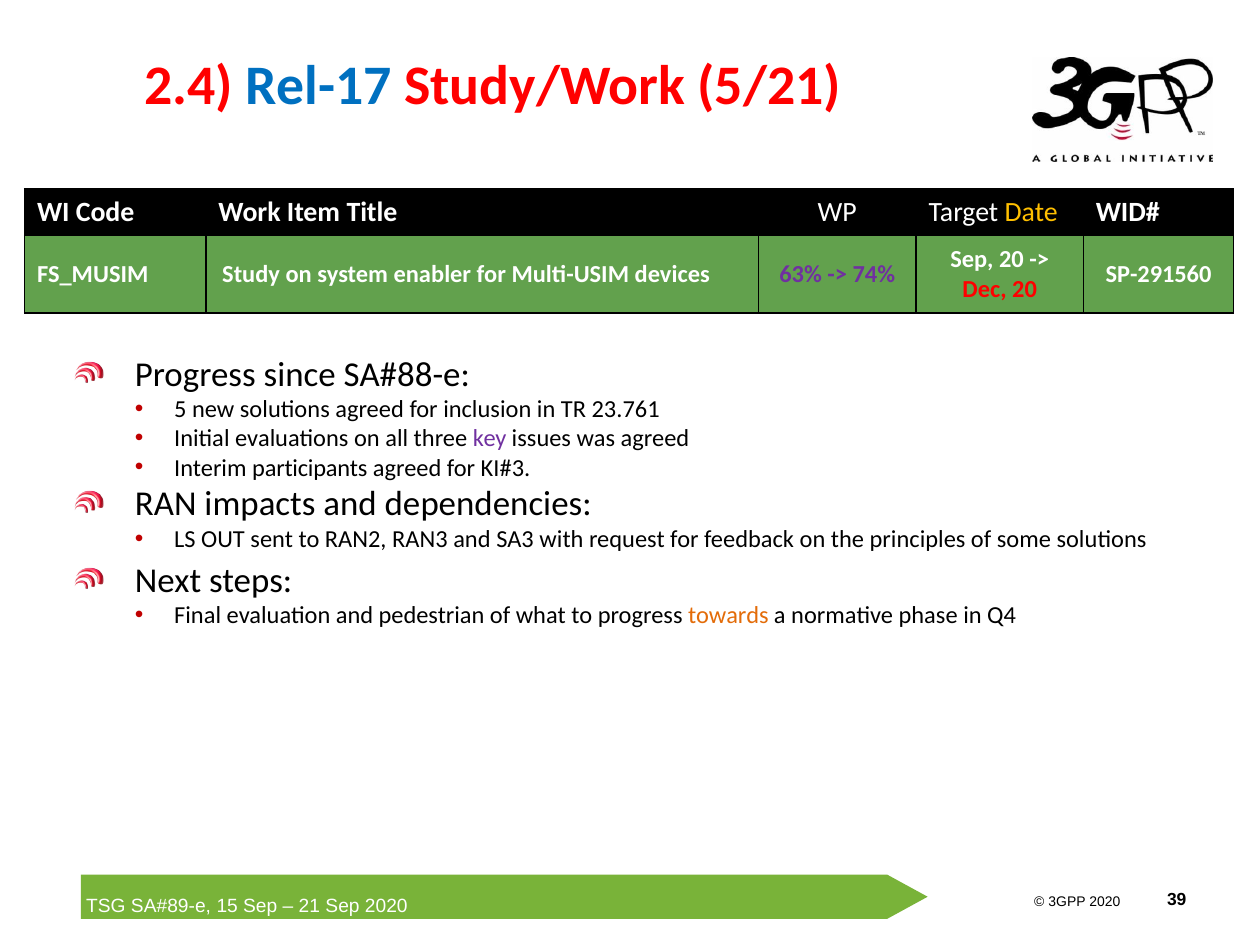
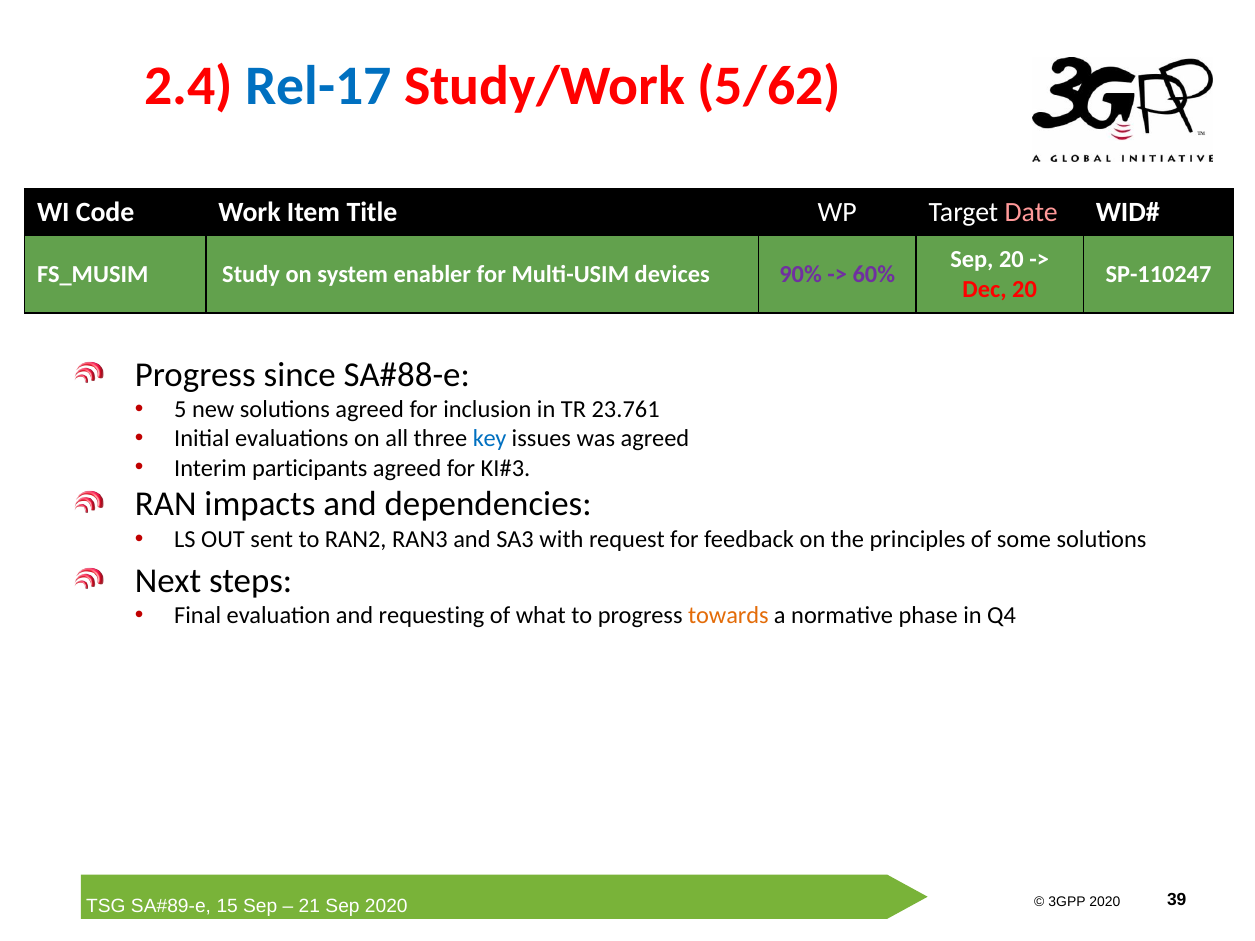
5/21: 5/21 -> 5/62 (769, 86)
Date colour: yellow -> pink (1031, 213)
63%: 63% -> 90% (801, 275)
74%: 74% -> 60% (874, 275)
SP-291560: SP-291560 -> SP-110247 (1158, 275)
key colour: purple -> blue (490, 439)
pedestrian: pedestrian -> requesting (432, 616)
